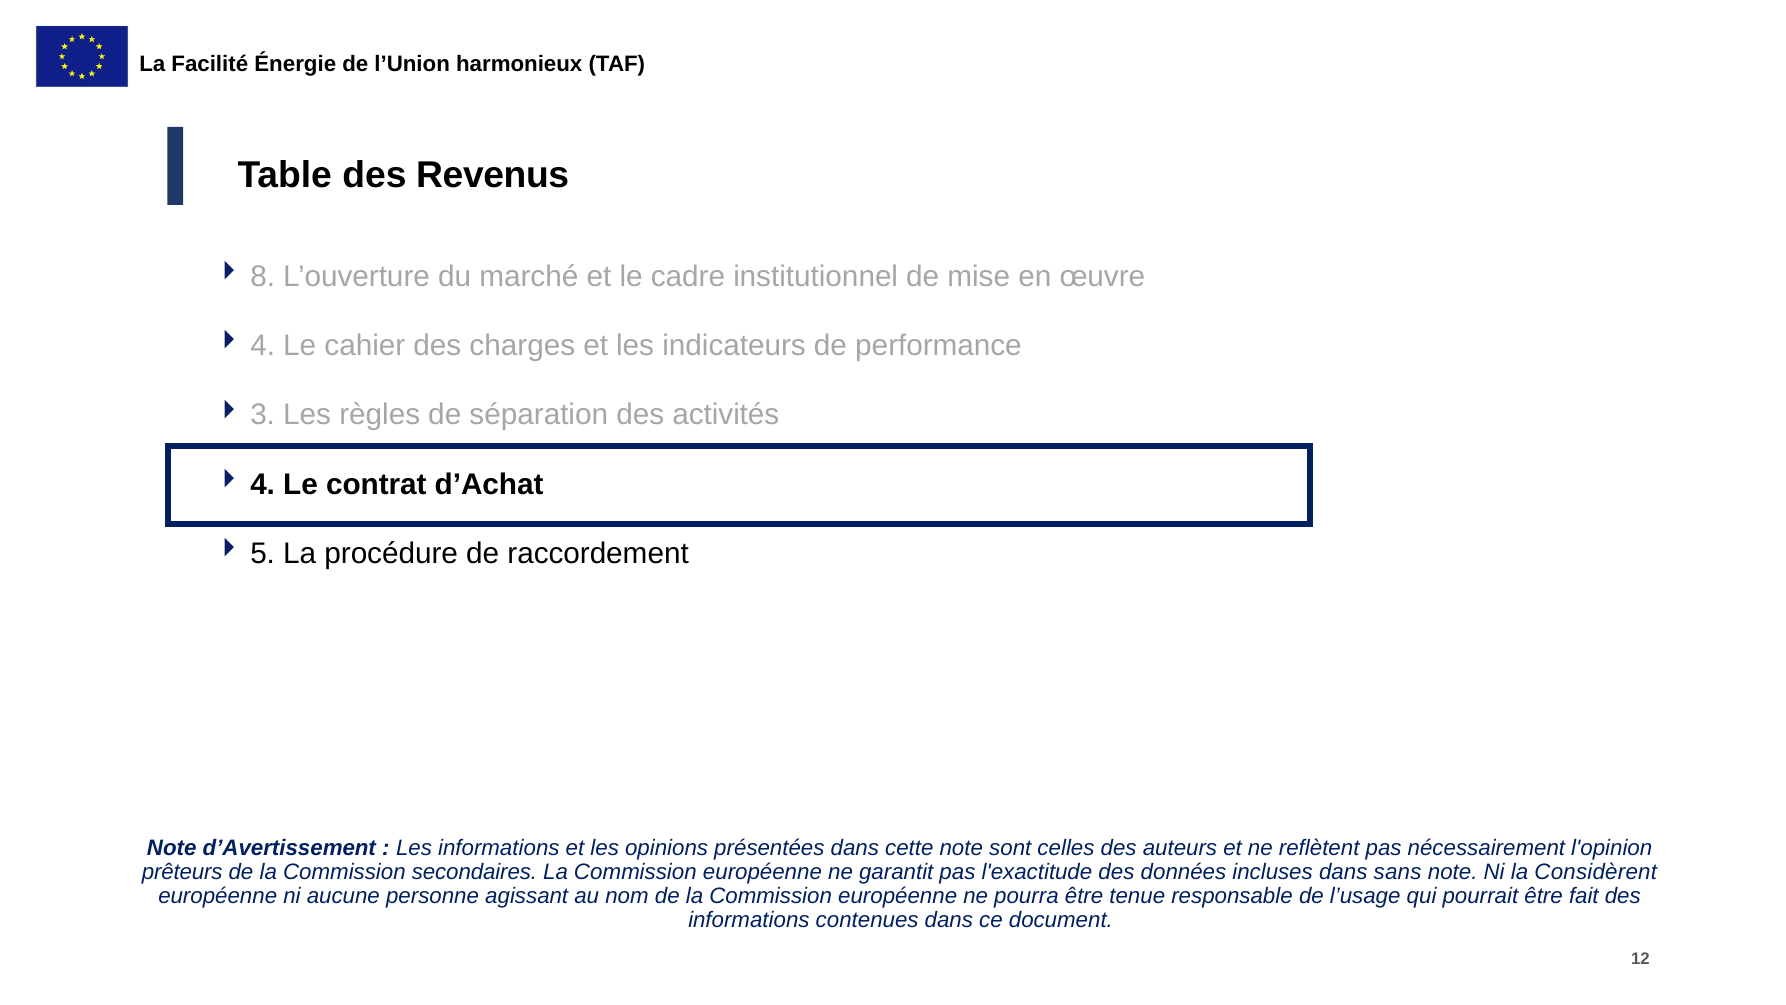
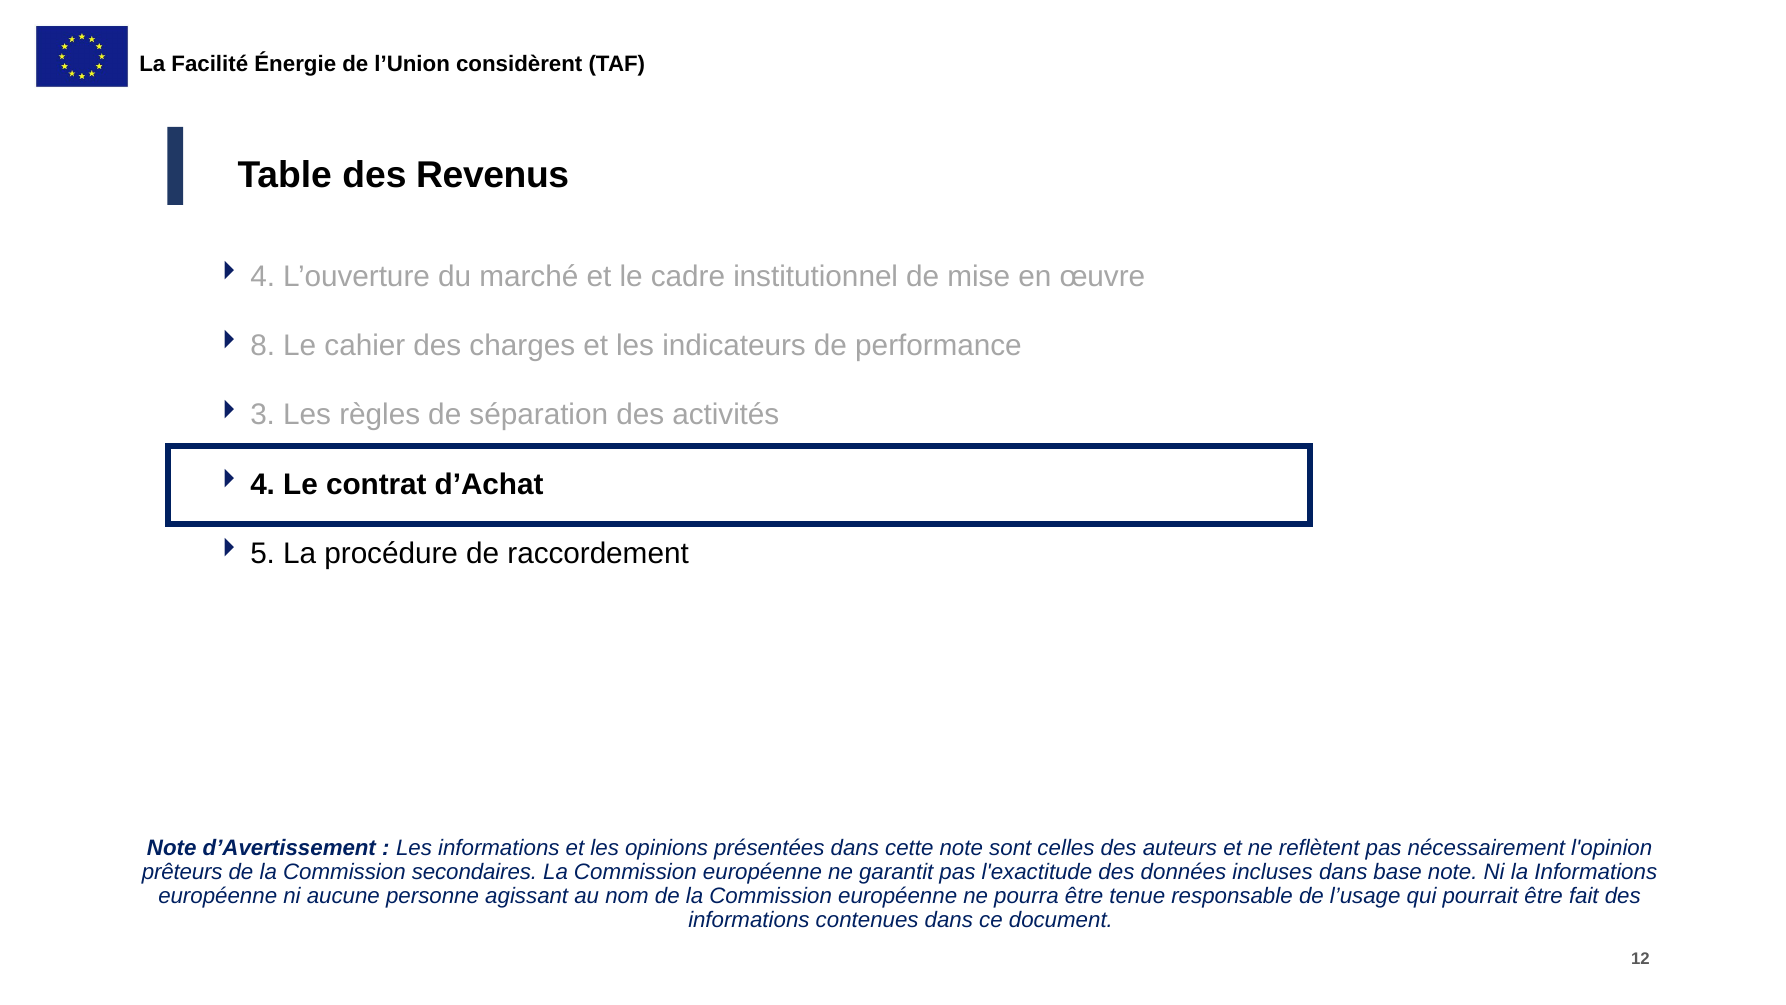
harmonieux: harmonieux -> considèrent (519, 64)
8: 8 -> 4 (263, 276)
4: 4 -> 8 (263, 346)
sans: sans -> base (1398, 872)
la Considèrent: Considèrent -> Informations (1596, 872)
